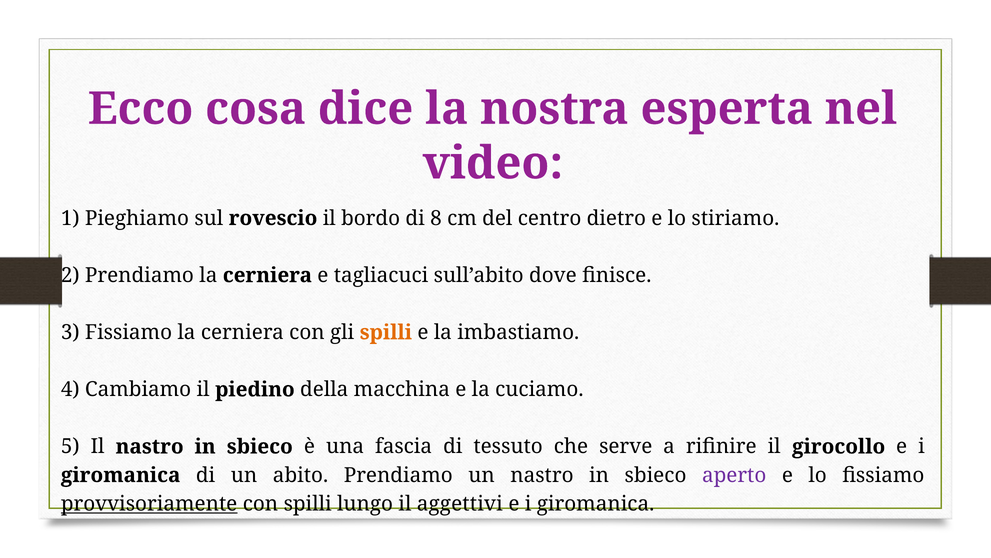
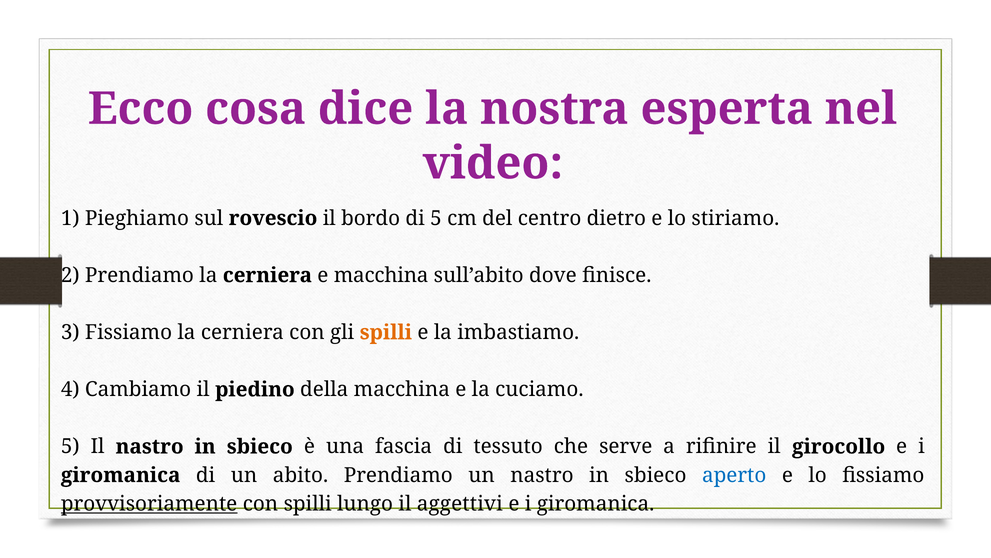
di 8: 8 -> 5 (436, 218)
e tagliacuci: tagliacuci -> macchina (381, 275)
aperto colour: purple -> blue (734, 475)
